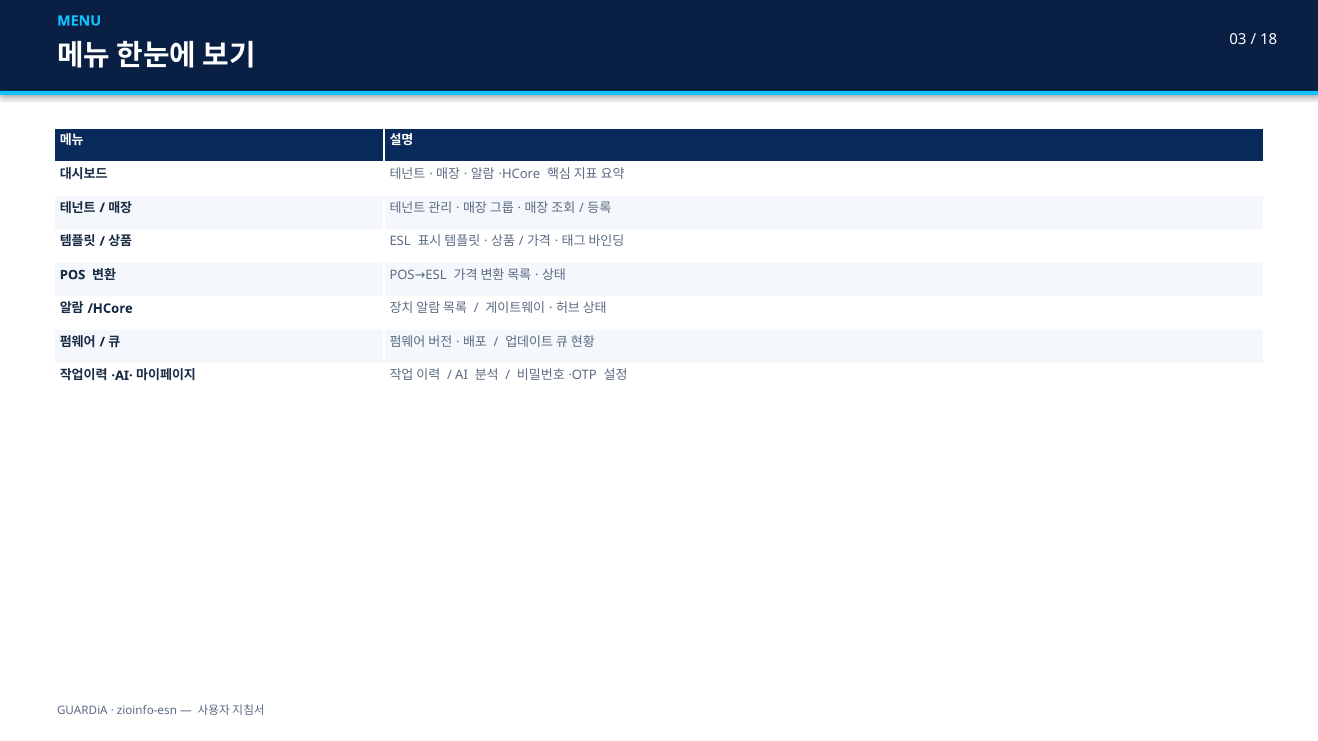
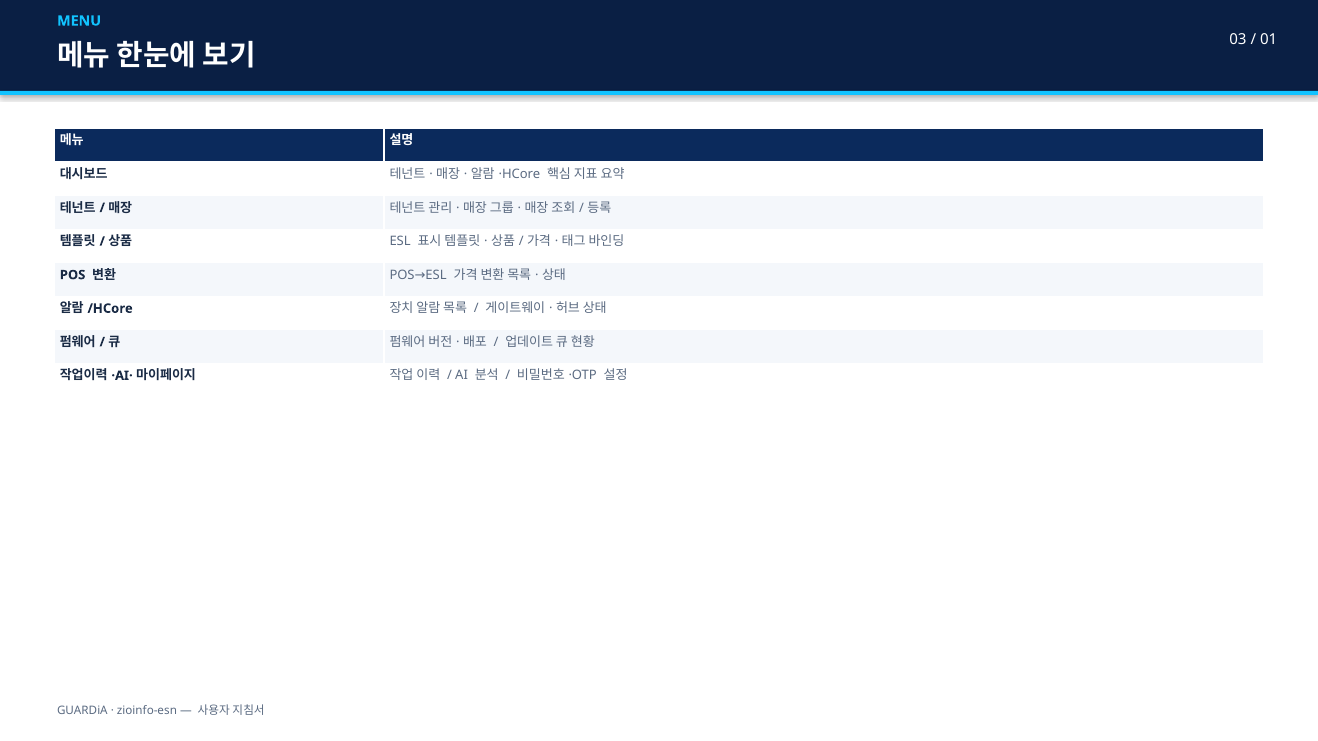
18: 18 -> 01 (1269, 39)
